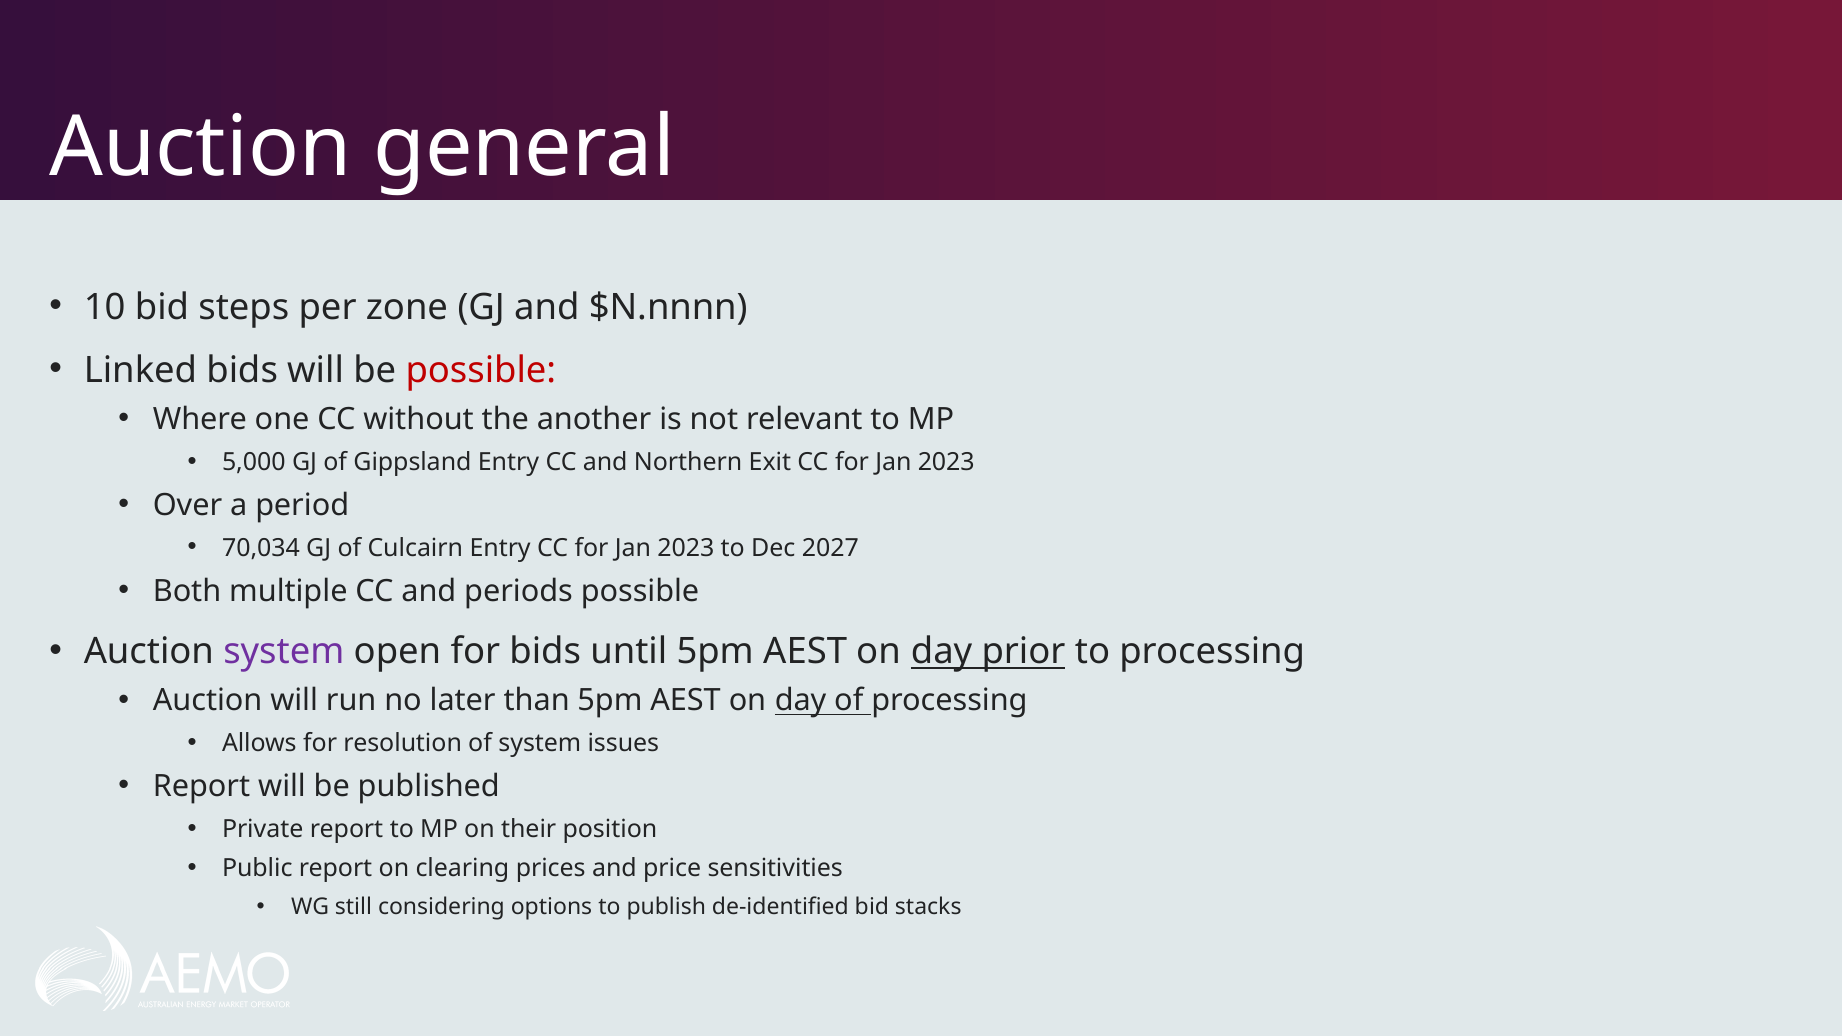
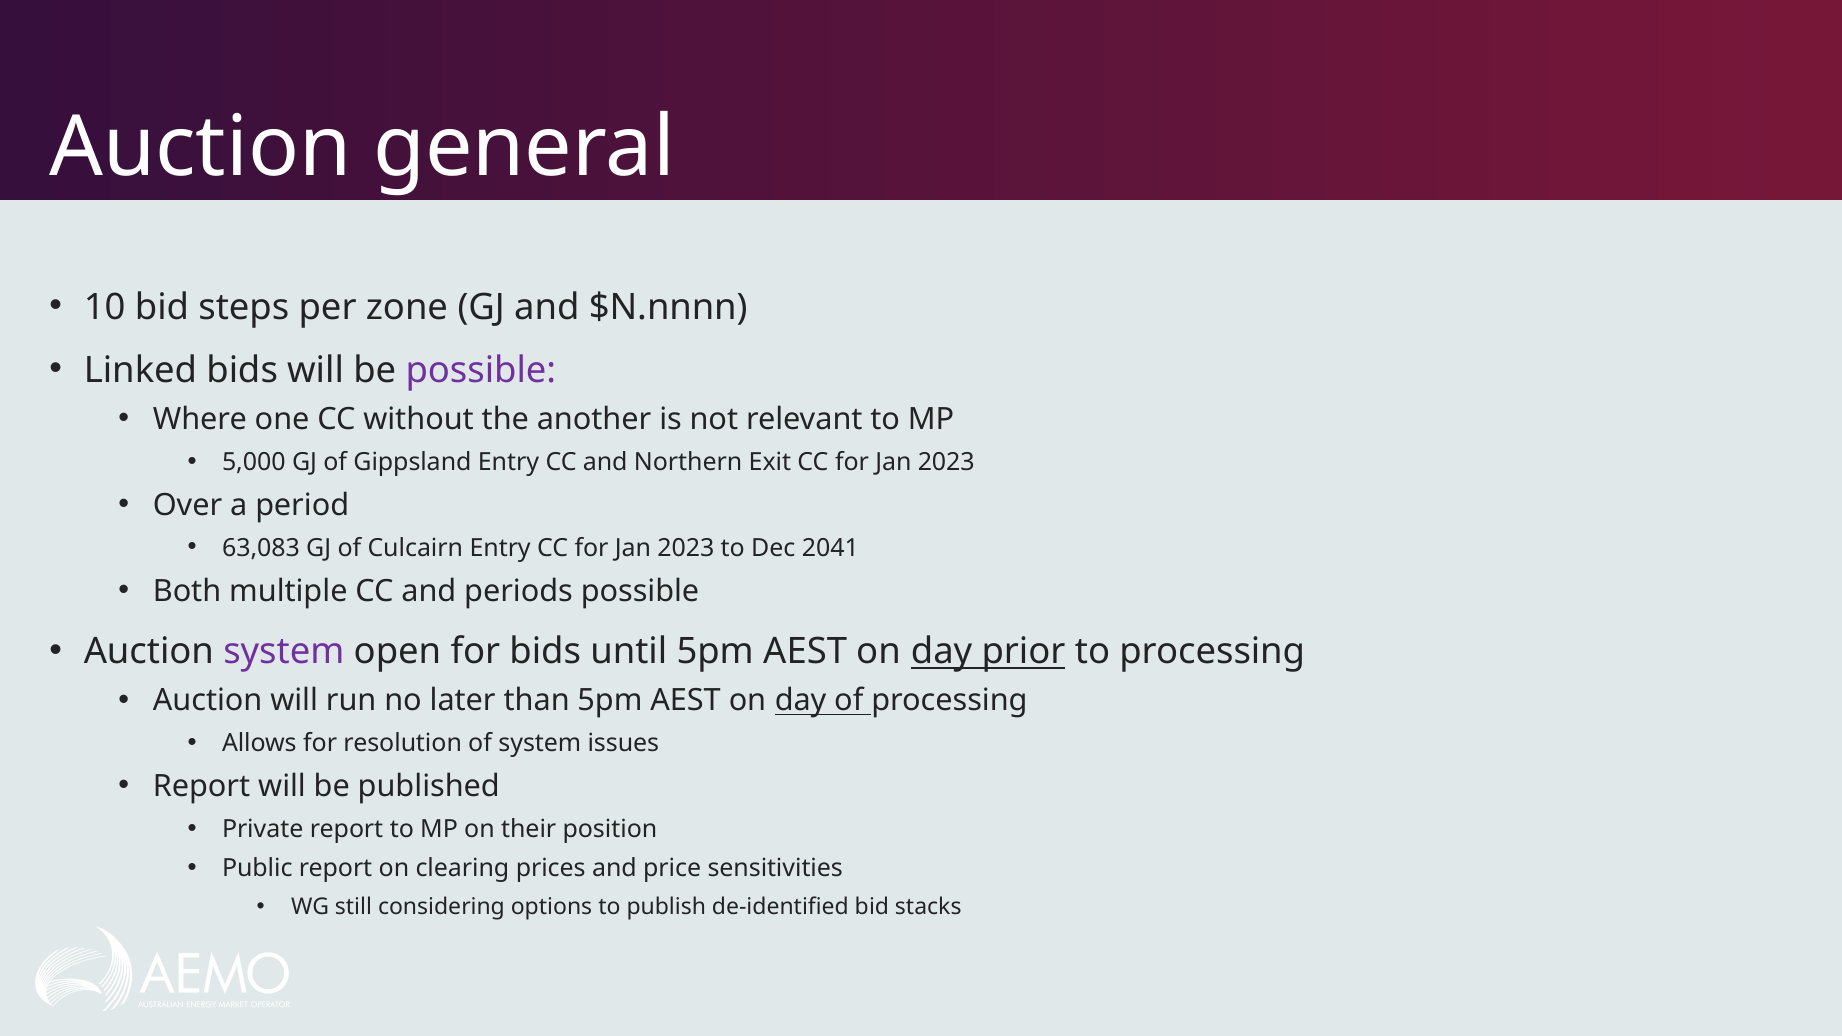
possible colour: red -> purple (481, 370)
70,034: 70,034 -> 63,083 (261, 548)
2027: 2027 -> 2041 (830, 548)
